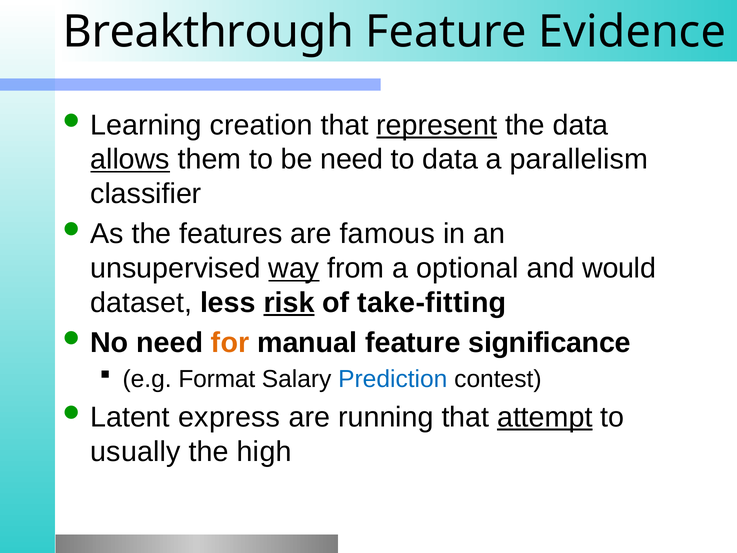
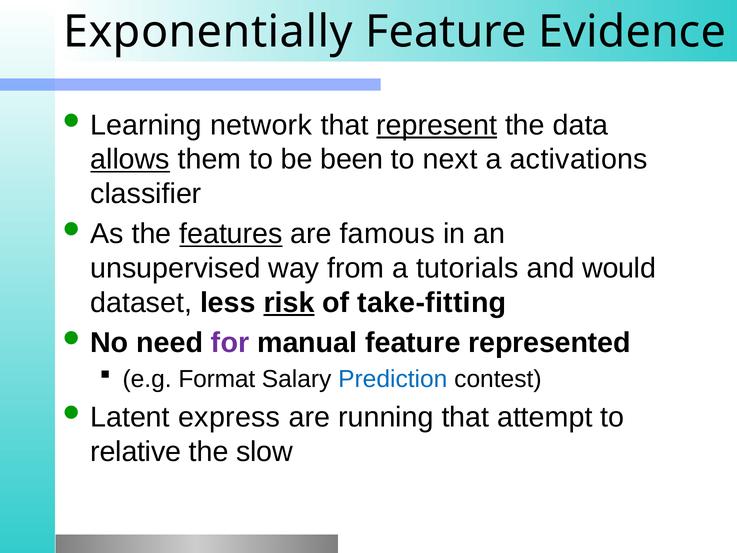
Breakthrough: Breakthrough -> Exponentially (208, 32)
creation: creation -> network (261, 125)
be need: need -> been (352, 159)
to data: data -> next (450, 159)
parallelism: parallelism -> activations (579, 159)
features underline: none -> present (231, 234)
way underline: present -> none (294, 268)
optional: optional -> tutorials (467, 268)
for colour: orange -> purple (230, 343)
significance: significance -> represented (549, 343)
attempt underline: present -> none (545, 417)
usually: usually -> relative (136, 451)
high: high -> slow (264, 451)
